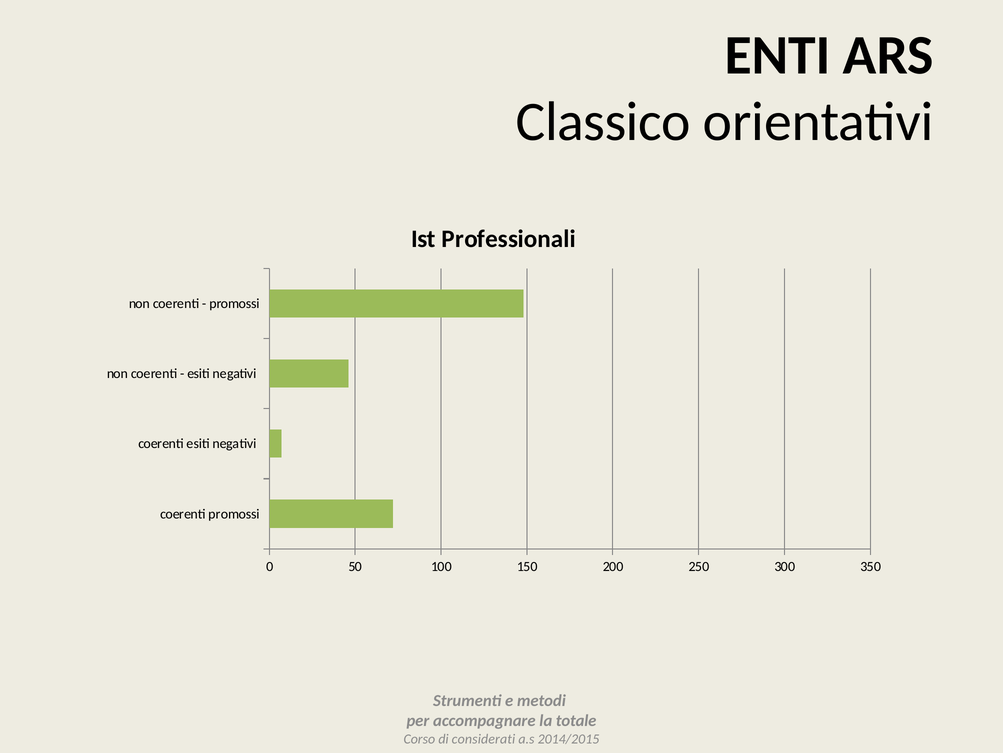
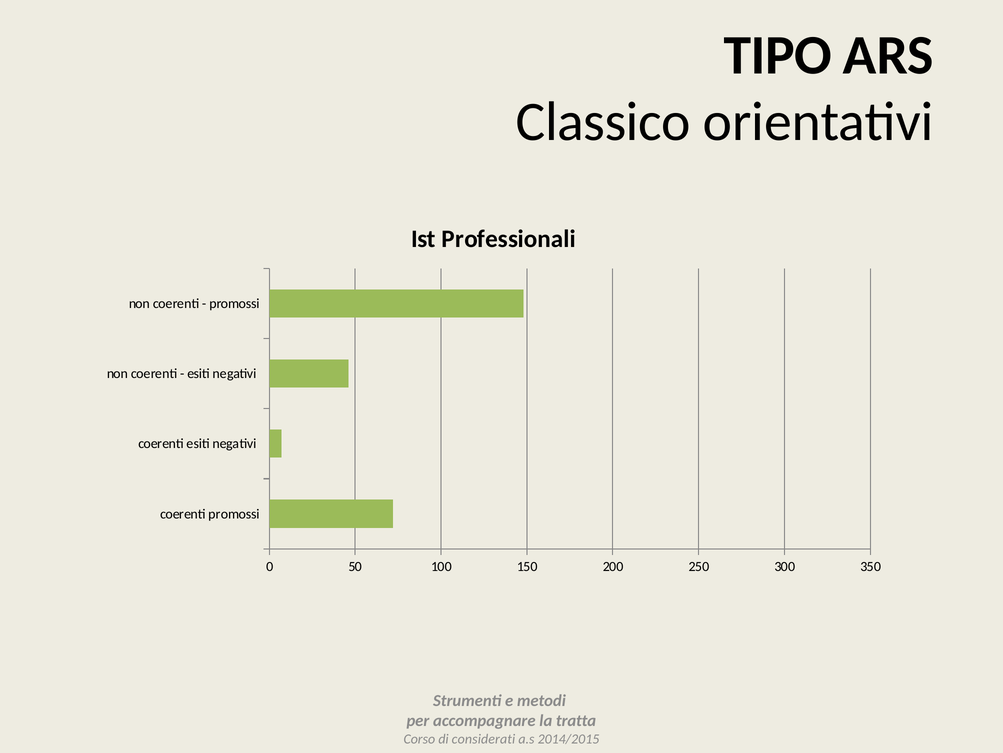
ENTI: ENTI -> TIPO (778, 55)
totale: totale -> tratta (576, 720)
